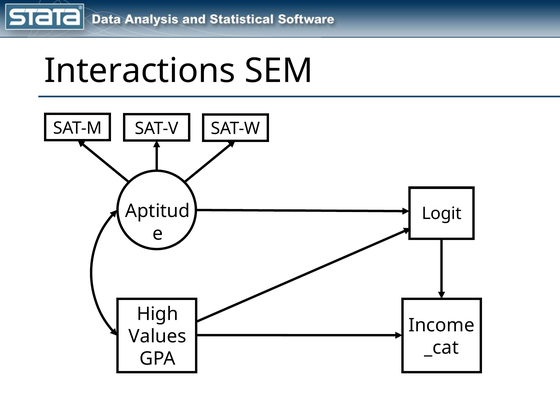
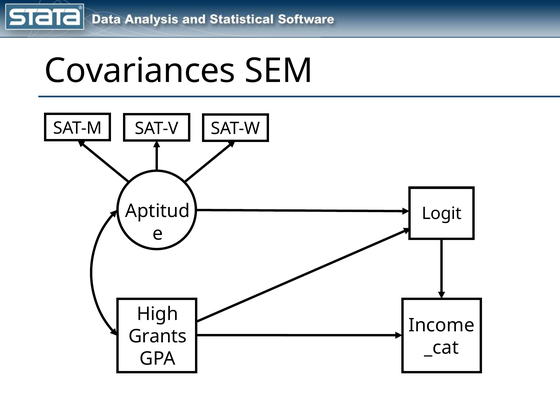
Interactions: Interactions -> Covariances (140, 71)
Values: Values -> Grants (158, 336)
